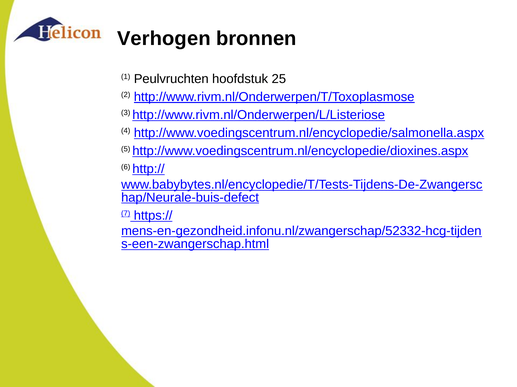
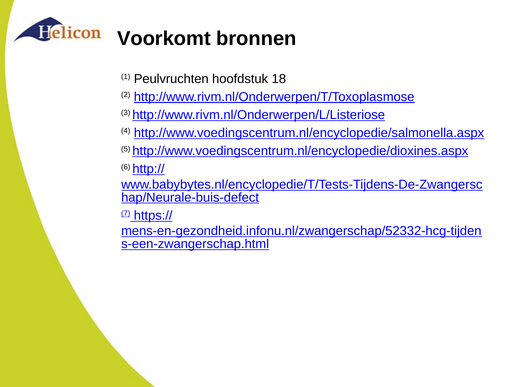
Verhogen: Verhogen -> Voorkomt (164, 39)
25: 25 -> 18 (279, 79)
